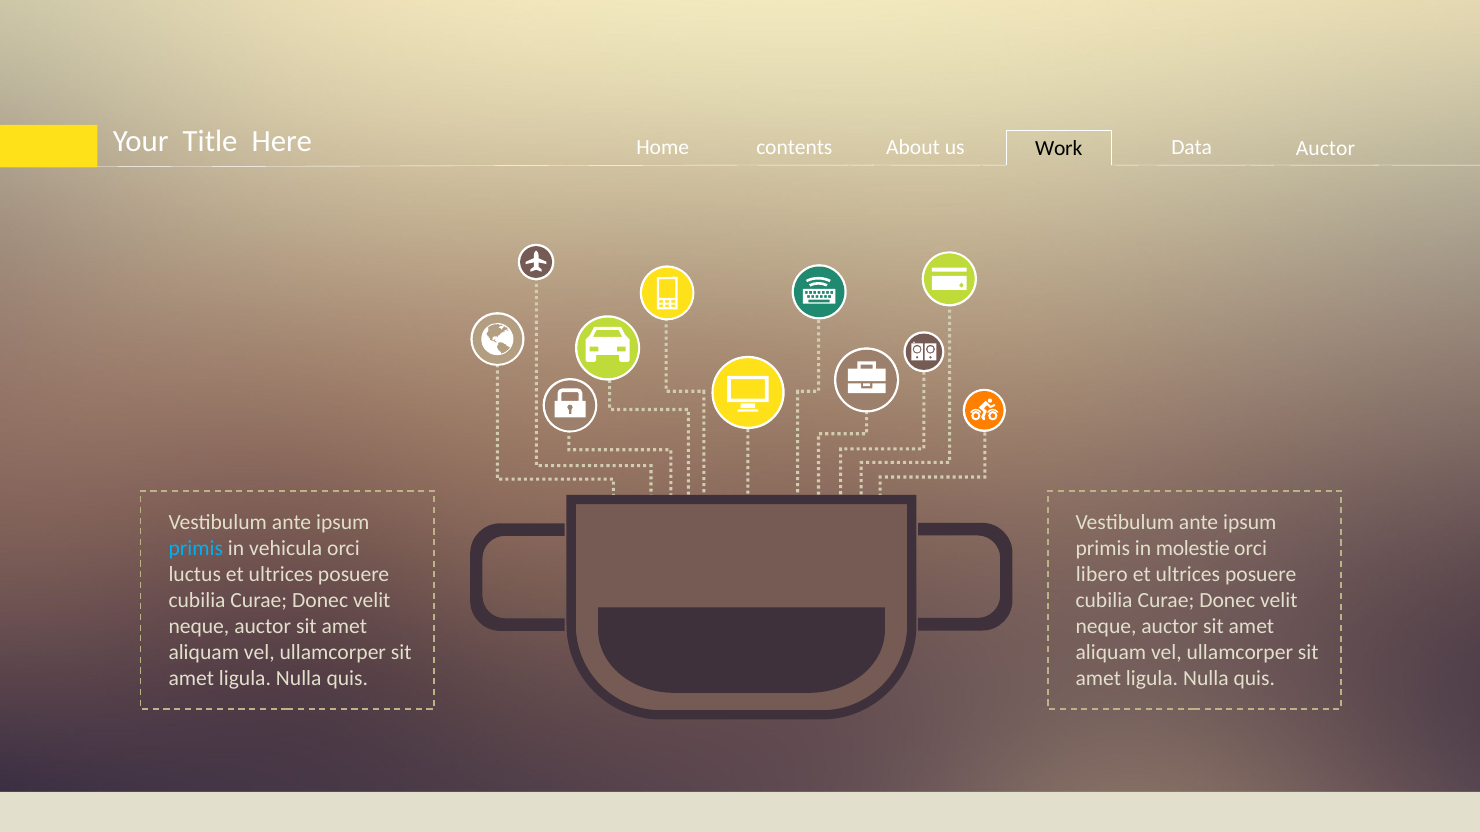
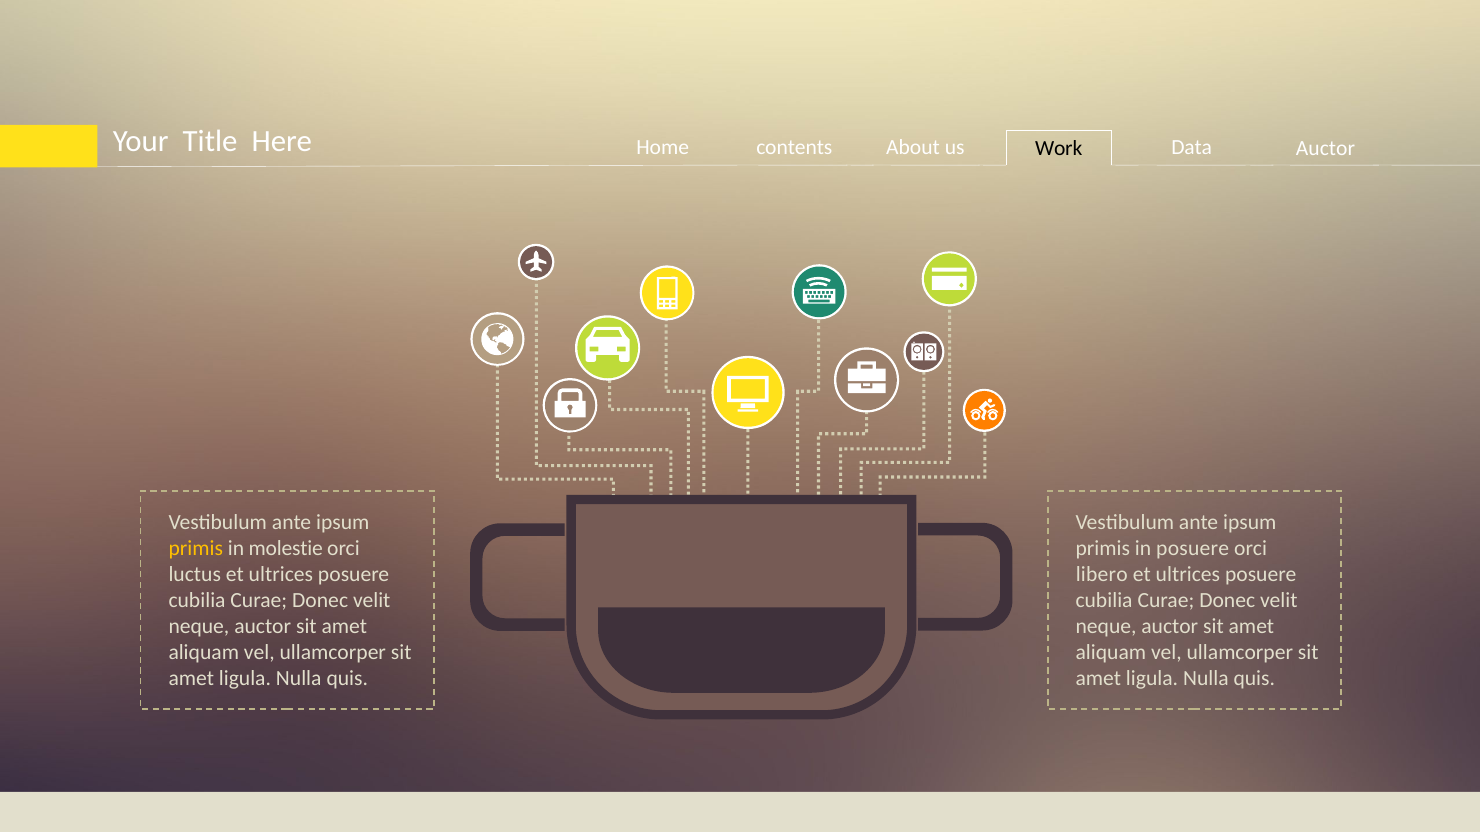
primis colour: light blue -> yellow (196, 549)
vehicula: vehicula -> molestie (286, 549)
in molestie: molestie -> posuere (1193, 549)
